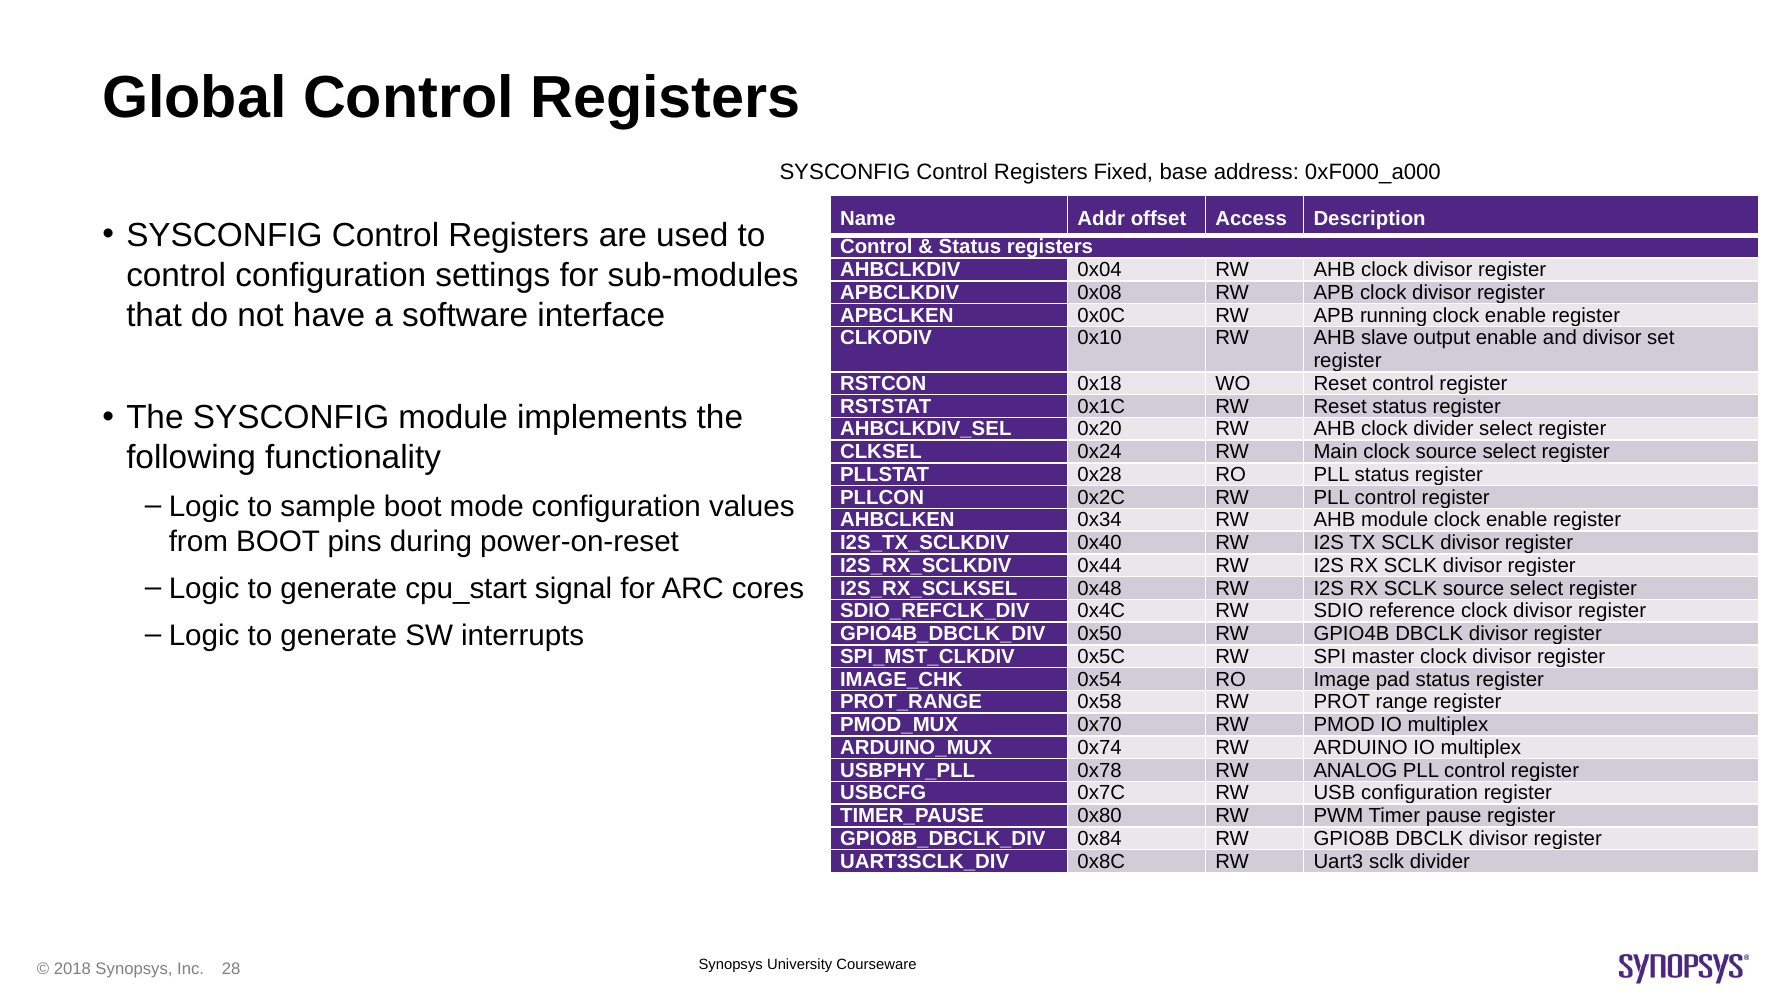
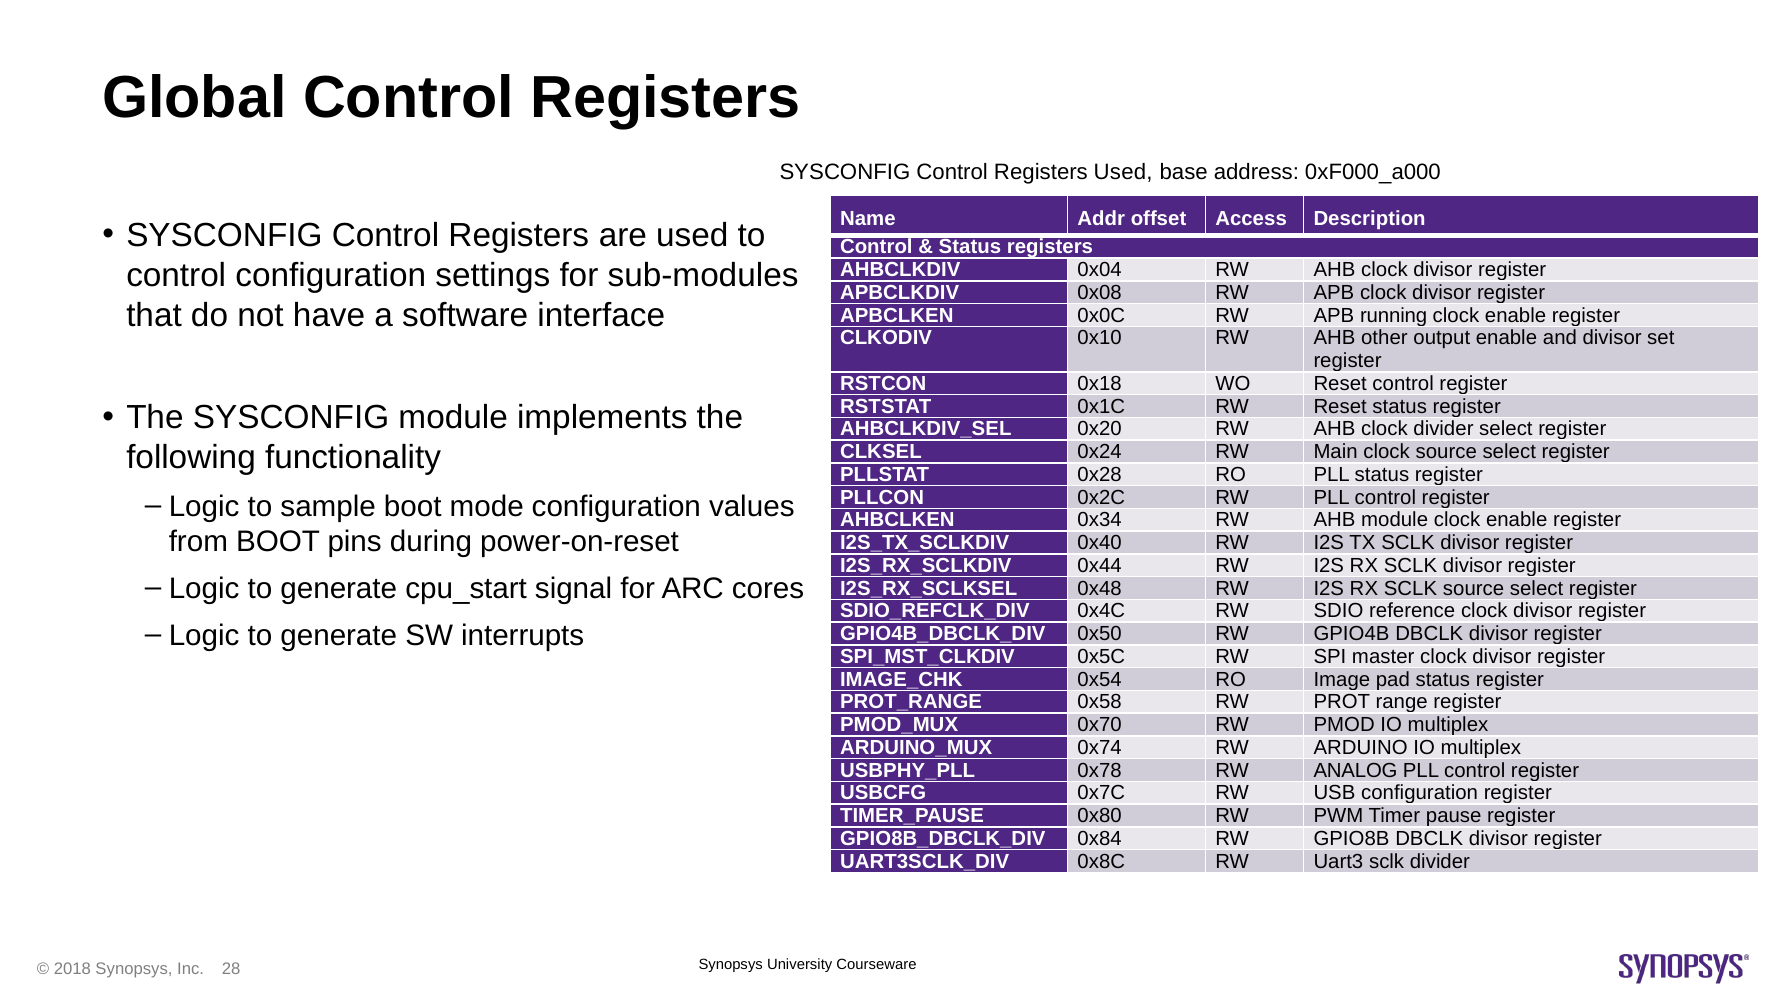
Registers Fixed: Fixed -> Used (1123, 173)
slave: slave -> other (1384, 338)
